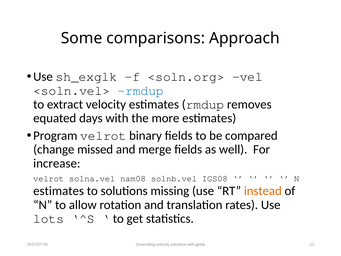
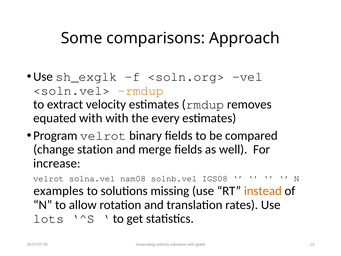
rmdup colour: blue -> orange (141, 90)
equated days: days -> with (91, 118)
more: more -> every (166, 118)
missed: missed -> station (95, 149)
estimates: estimates -> examples (59, 191)
